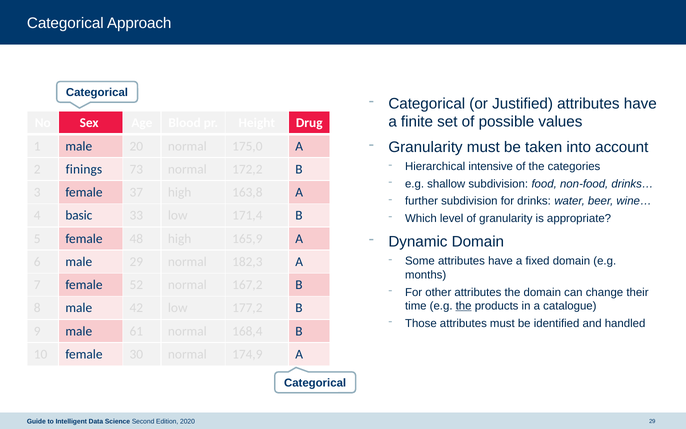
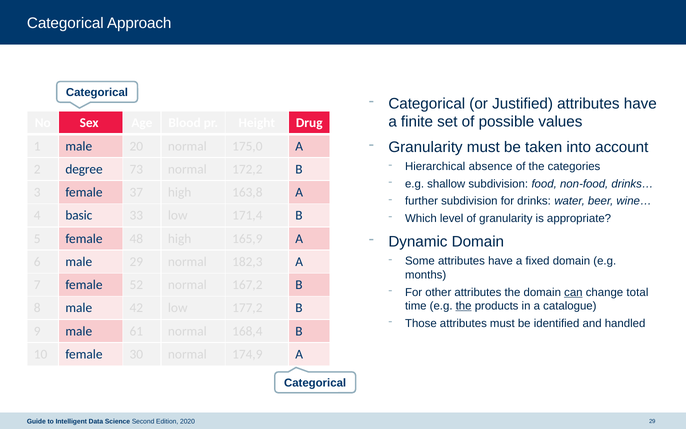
intensive: intensive -> absence (491, 166)
finings: finings -> degree (84, 169)
can underline: none -> present (573, 292)
their: their -> total (637, 292)
